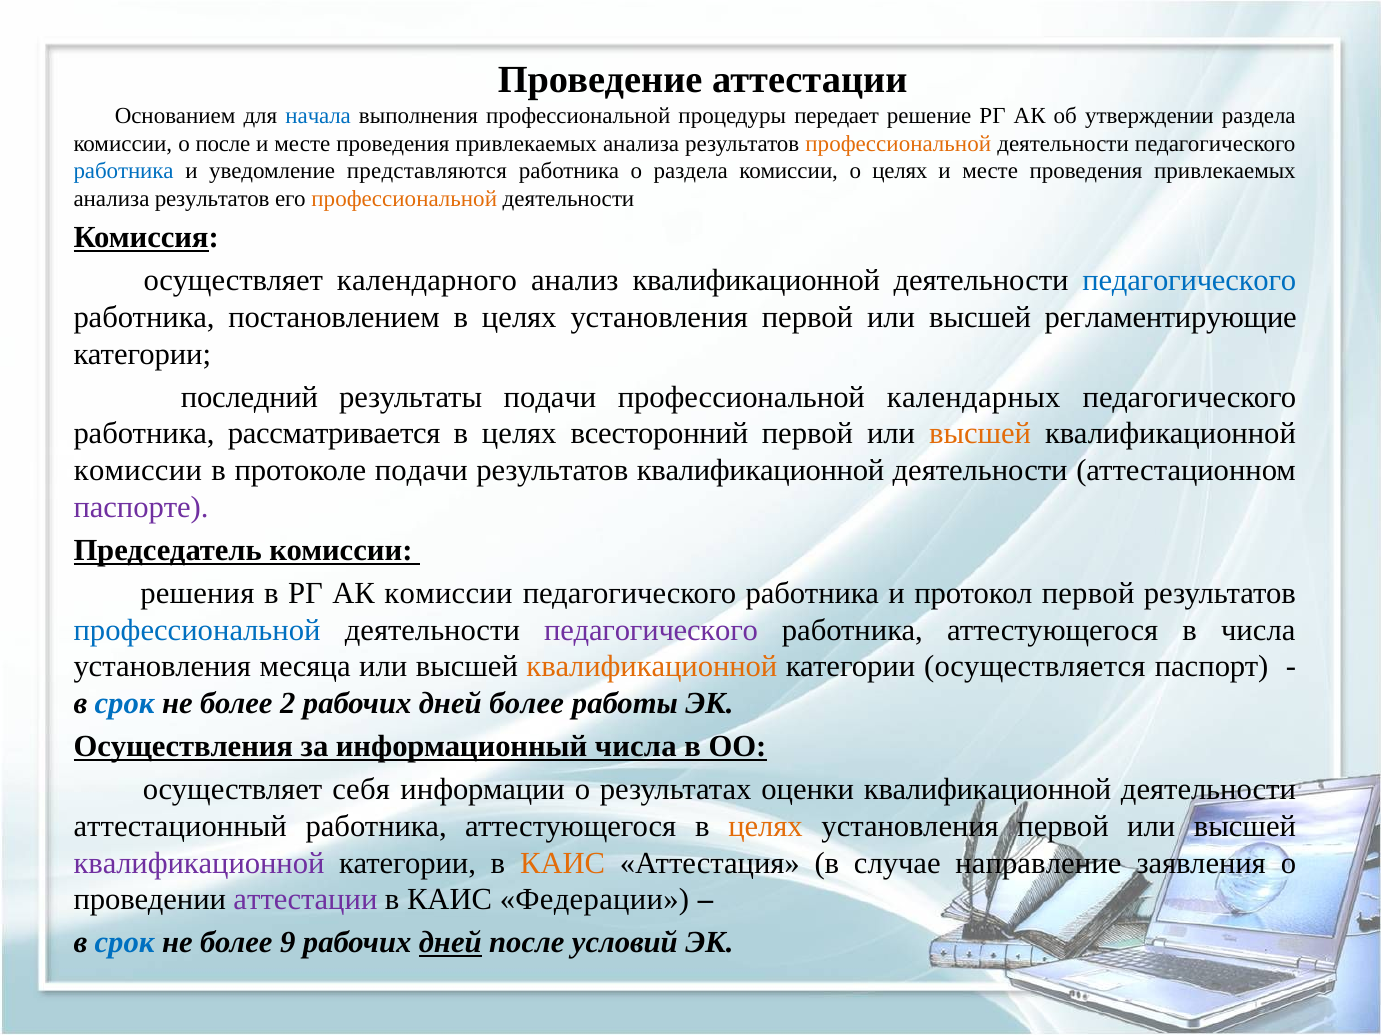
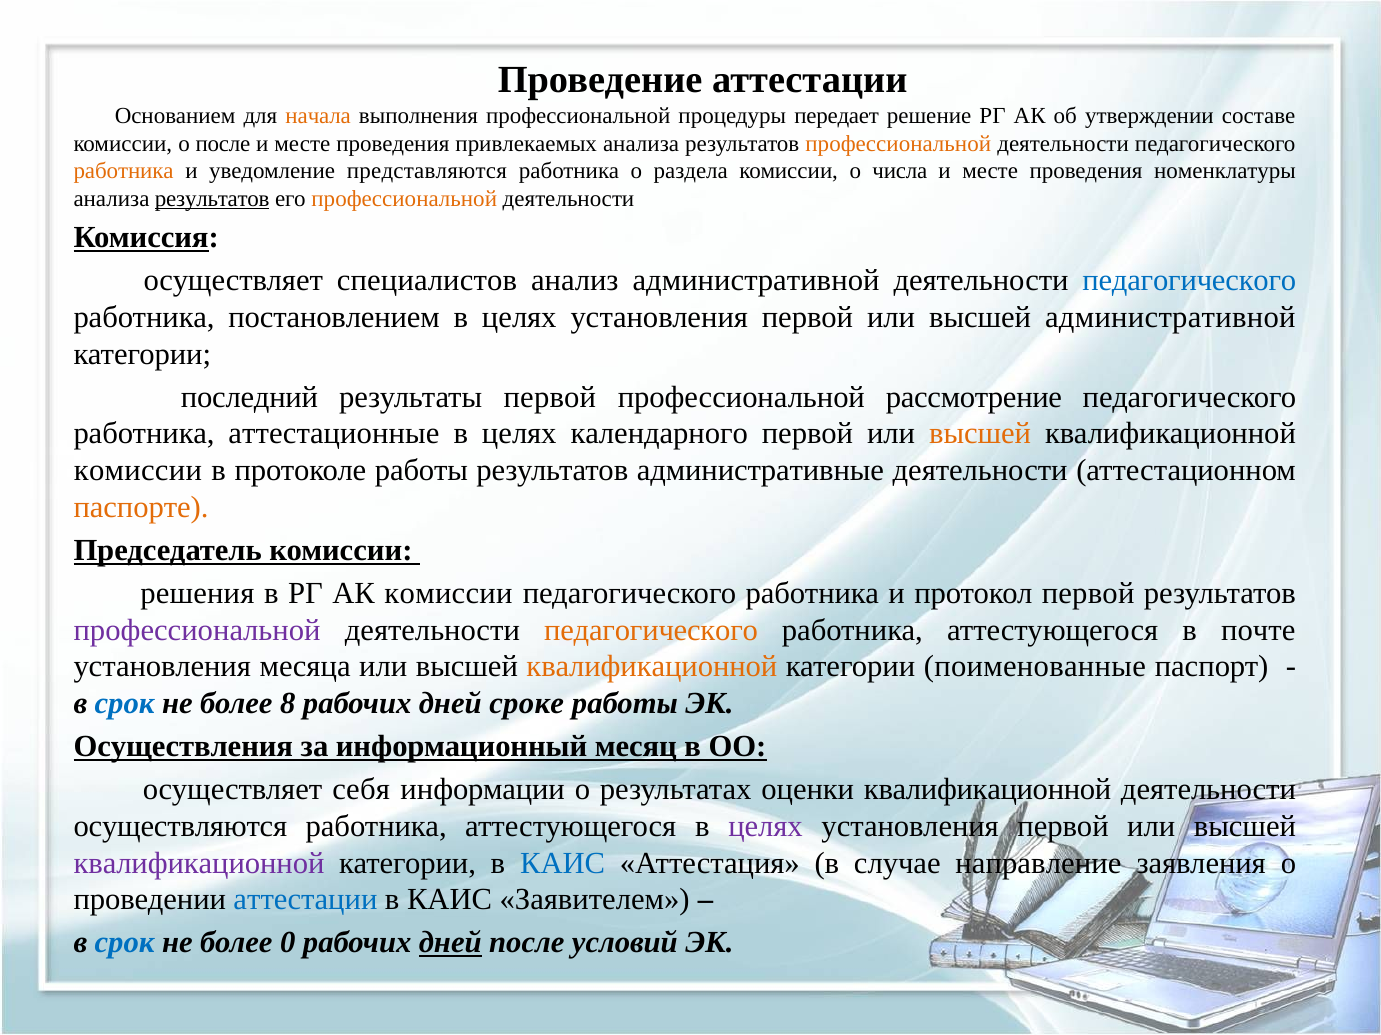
начала colour: blue -> orange (318, 116)
утверждении раздела: раздела -> составе (1259, 116)
работника colour: blue -> orange (124, 171)
о целях: целях -> числа (900, 171)
привлекаемых: привлекаемых -> номенклатуры (1225, 171)
результатов underline: none -> present (212, 199)
календарного: календарного -> специалистов (427, 281)
анализ квалификационной: квалификационной -> административной (756, 281)
высшей регламентирующие: регламентирующие -> административной (1170, 318)
результаты подачи: подачи -> первой (550, 397)
календарных: календарных -> рассмотрение (974, 397)
рассматривается: рассматривается -> аттестационные (334, 434)
всесторонний: всесторонний -> календарного (659, 434)
протоколе подачи: подачи -> работы (421, 471)
результатов квалификационной: квалификационной -> административные (760, 471)
паспорте colour: purple -> orange (141, 508)
профессиональной colour: blue -> purple (197, 630)
педагогического colour: purple -> orange (651, 630)
в числа: числа -> почте (1258, 630)
осуществляется: осуществляется -> поименованные (1035, 667)
2: 2 -> 8 (288, 704)
дней более: более -> сроке (527, 704)
информационный числа: числа -> месяц (636, 747)
аттестационный: аттестационный -> осуществляются (180, 827)
целях colour: orange -> purple (766, 827)
КАИС colour: orange -> blue (563, 864)
аттестации colour: purple -> blue (305, 900)
Федерации: Федерации -> Заявителем (595, 900)
9: 9 -> 0 (288, 943)
